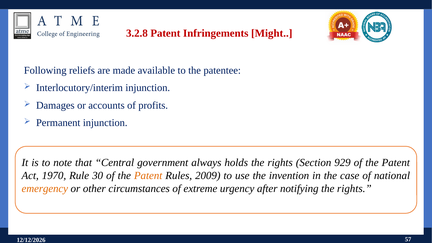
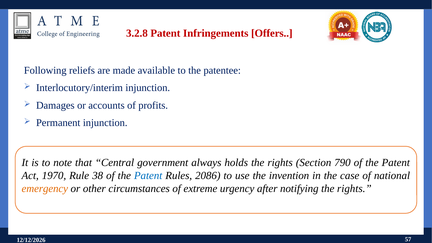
Might: Might -> Offers (272, 33)
929: 929 -> 790 (343, 163)
30: 30 -> 38 (98, 176)
Patent colour: orange -> blue (148, 176)
2009: 2009 -> 2086 (208, 176)
